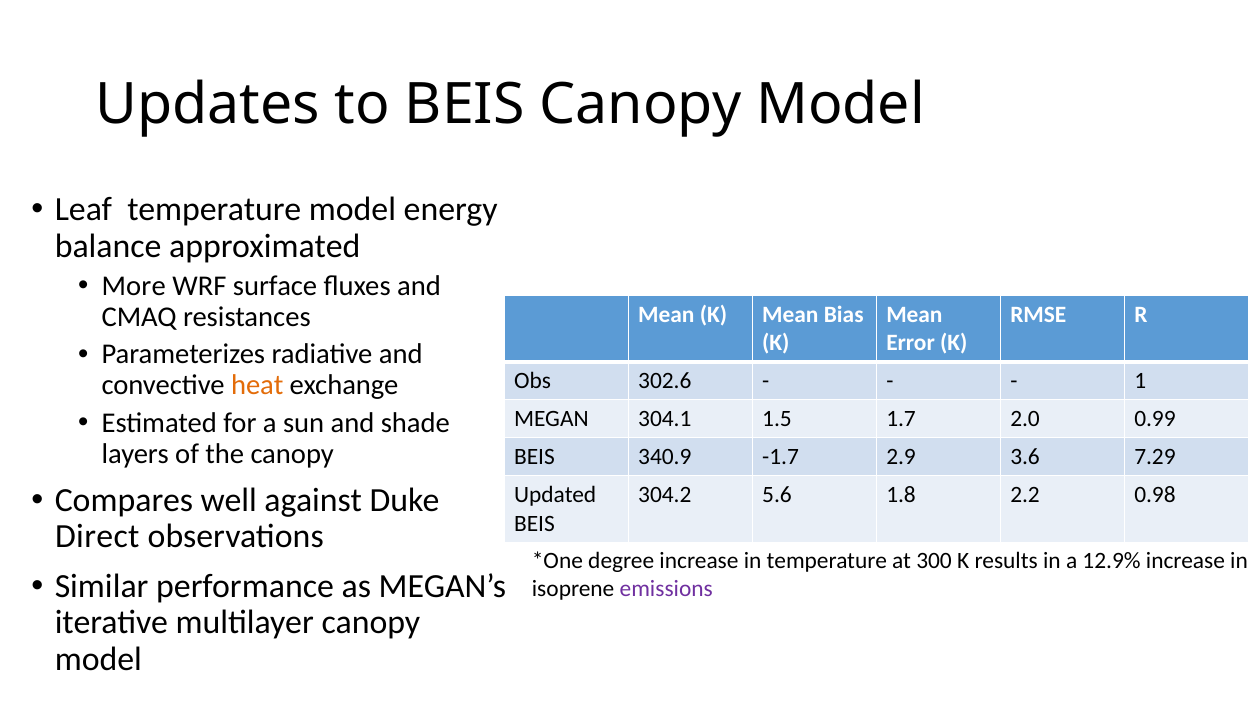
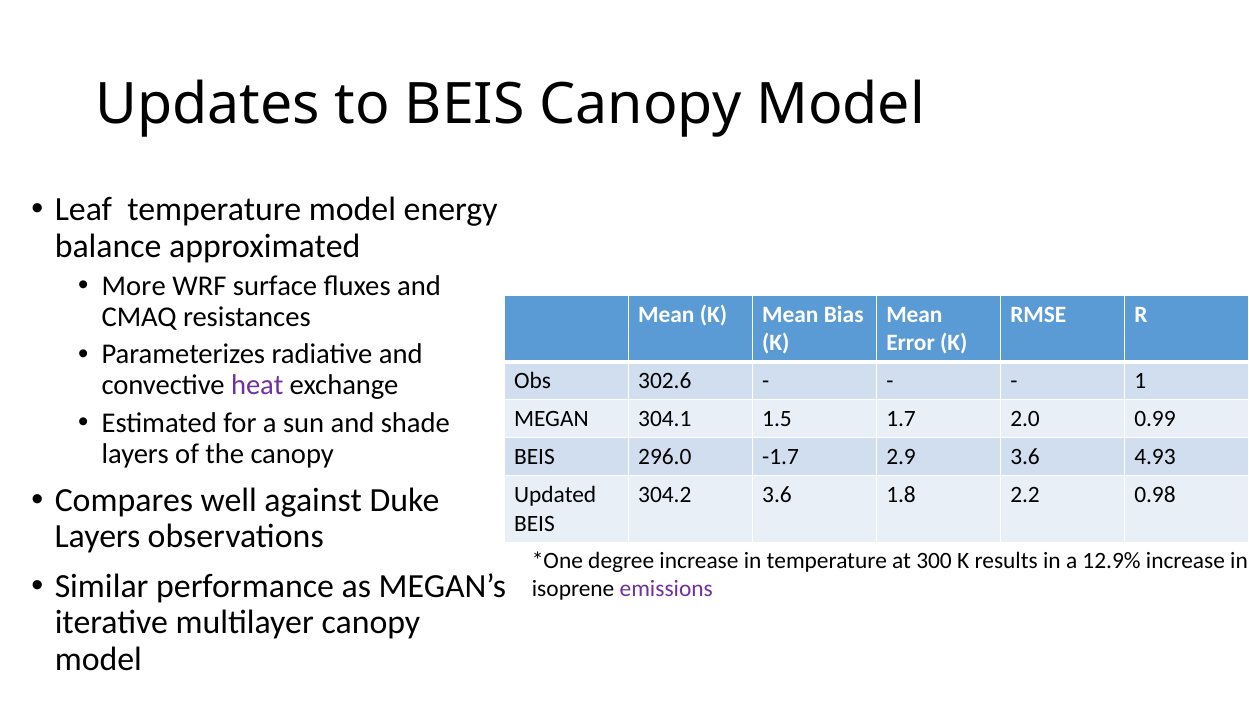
heat colour: orange -> purple (257, 386)
340.9: 340.9 -> 296.0 (665, 457)
7.29: 7.29 -> 4.93 (1155, 457)
304.2 5.6: 5.6 -> 3.6 (777, 495)
Direct: Direct -> Layers (98, 537)
